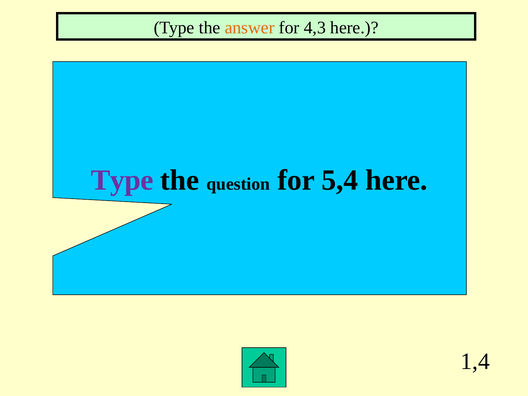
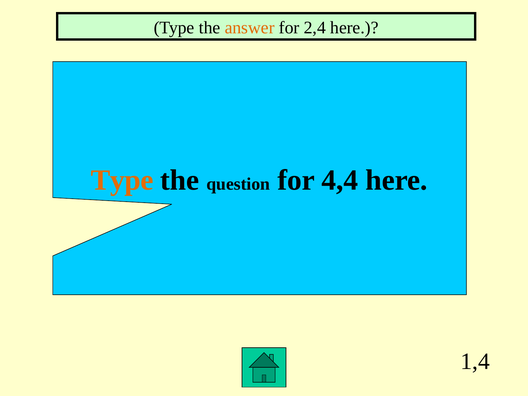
4,3: 4,3 -> 2,4 (315, 28)
Type colour: purple -> orange (122, 180)
5,4: 5,4 -> 4,4 (340, 180)
